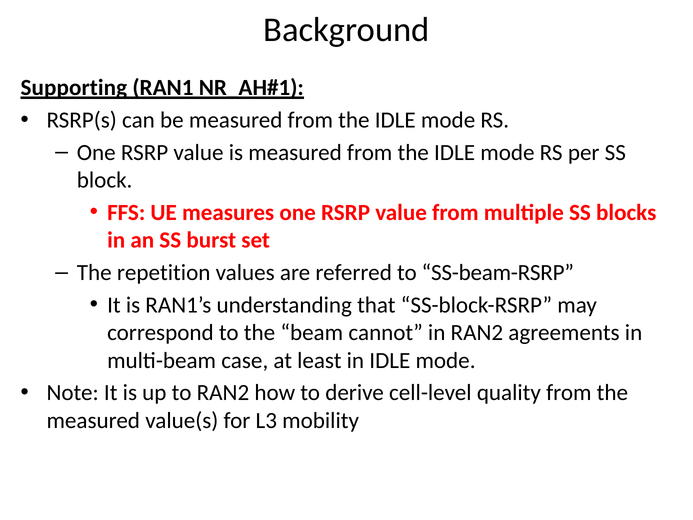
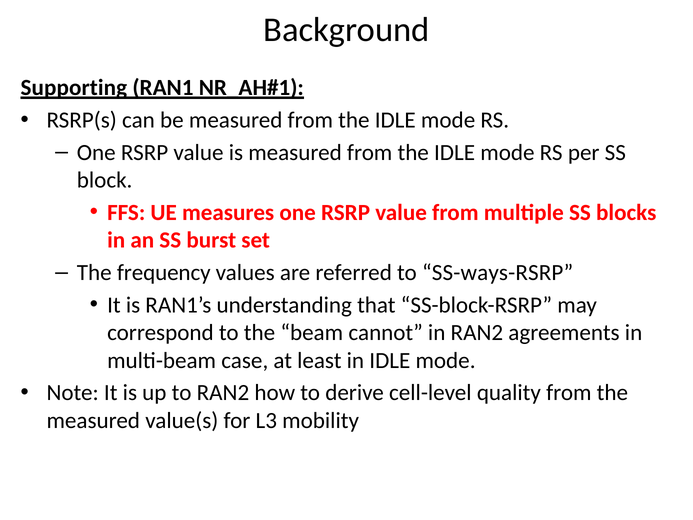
repetition: repetition -> frequency (164, 273)
SS-beam-RSRP: SS-beam-RSRP -> SS-ways-RSRP (498, 273)
